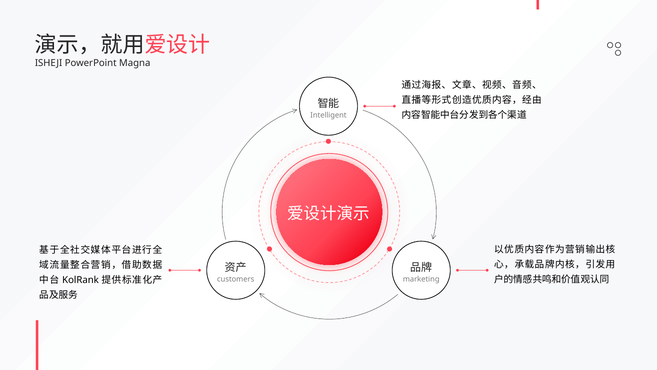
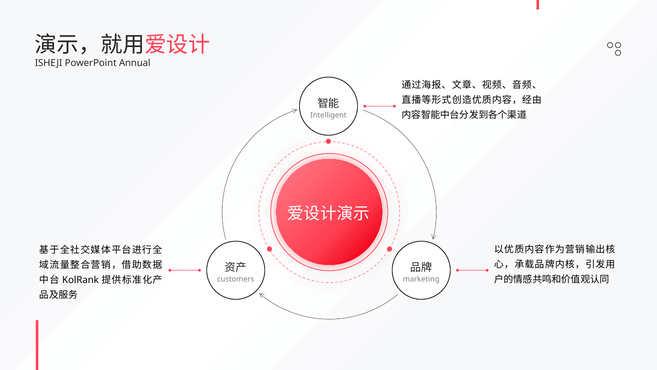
Magna: Magna -> Annual (135, 63)
